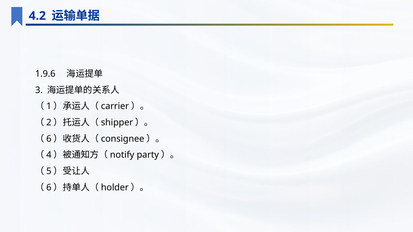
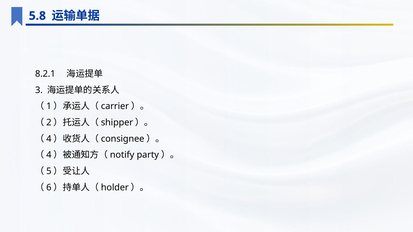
4.2: 4.2 -> 5.8 (37, 16)
1.9.6: 1.9.6 -> 8.2.1 (45, 74)
6: 6 -> 4 (49, 139)
